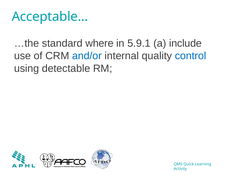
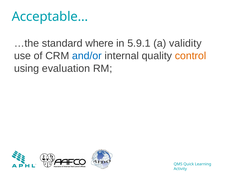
include: include -> validity (185, 43)
control colour: blue -> orange (191, 56)
detectable: detectable -> evaluation (66, 68)
